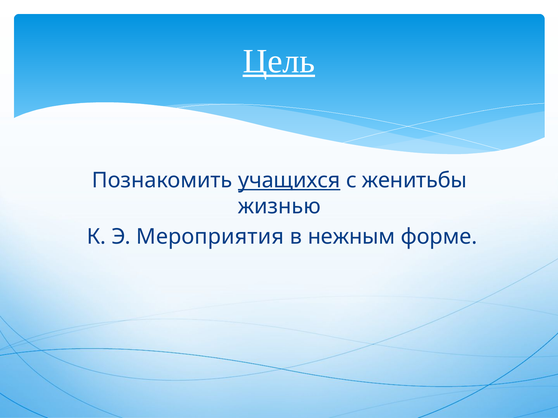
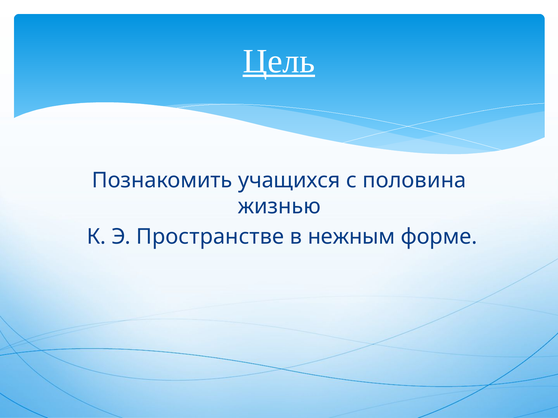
учащихся underline: present -> none (289, 181)
женитьбы: женитьбы -> половина (414, 181)
Мероприятия: Мероприятия -> Пространстве (210, 237)
